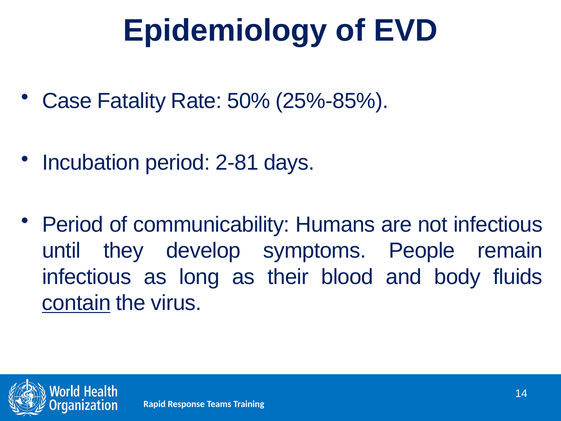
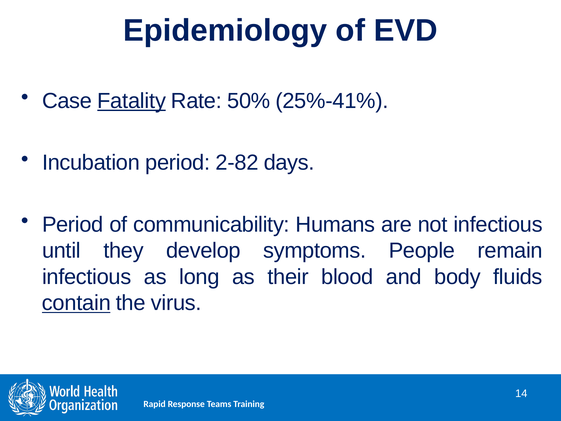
Fatality underline: none -> present (132, 101)
25%-85%: 25%-85% -> 25%-41% (332, 101)
2-81: 2-81 -> 2-82 (237, 163)
